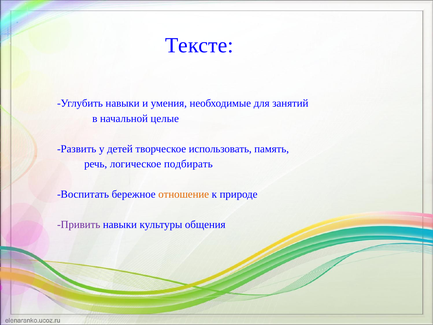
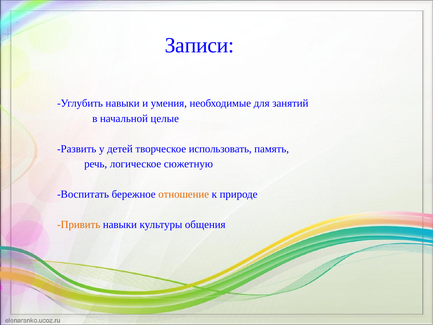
Тексте: Тексте -> Записи (199, 45)
подбирать: подбирать -> сюжетную (188, 164)
Привить colour: purple -> orange (79, 224)
